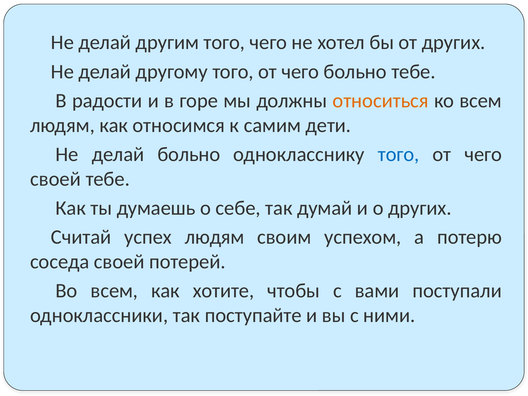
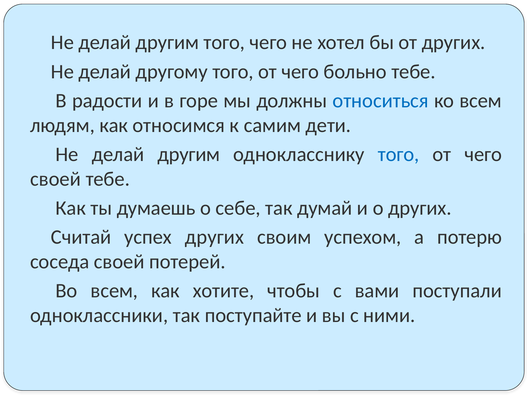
относиться colour: orange -> blue (381, 101)
больно: больно -> другим (189, 154)
успех людям: людям -> других (214, 237)
